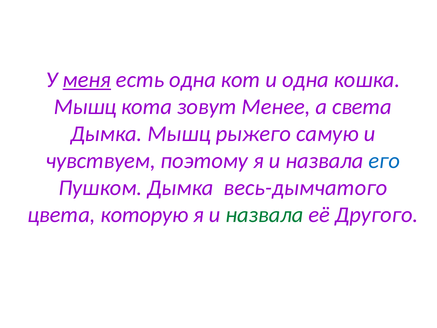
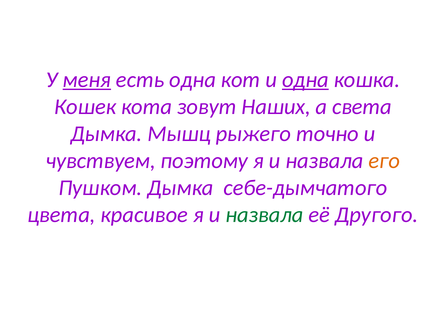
одна underline: none -> present (305, 80)
Мышц: Мышц -> Кошек (85, 107)
Менее: Менее -> Наших (276, 107)
самую: самую -> точно (327, 134)
его colour: blue -> orange (384, 161)
весь-дымчатого: весь-дымчатого -> себе-дымчатого (305, 188)
которую: которую -> красивое (144, 214)
